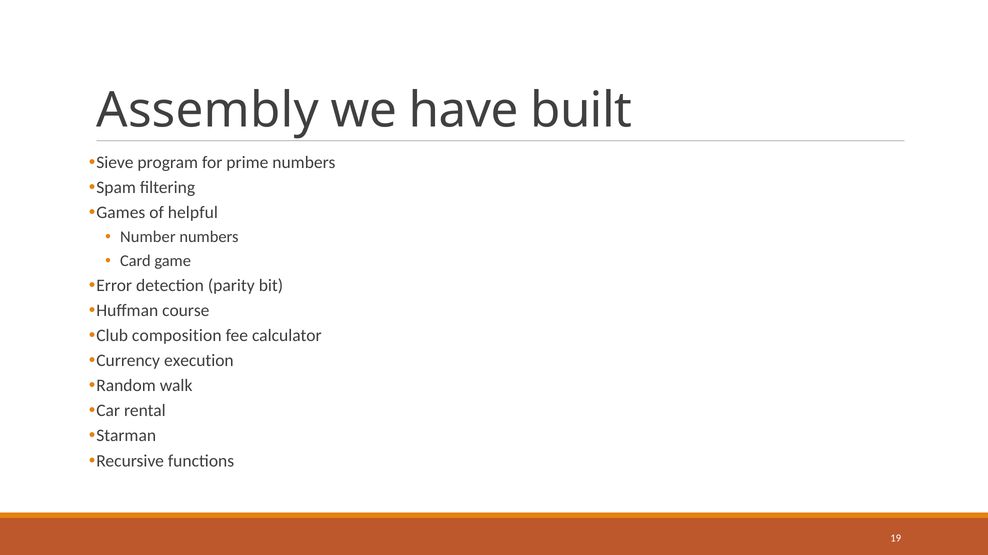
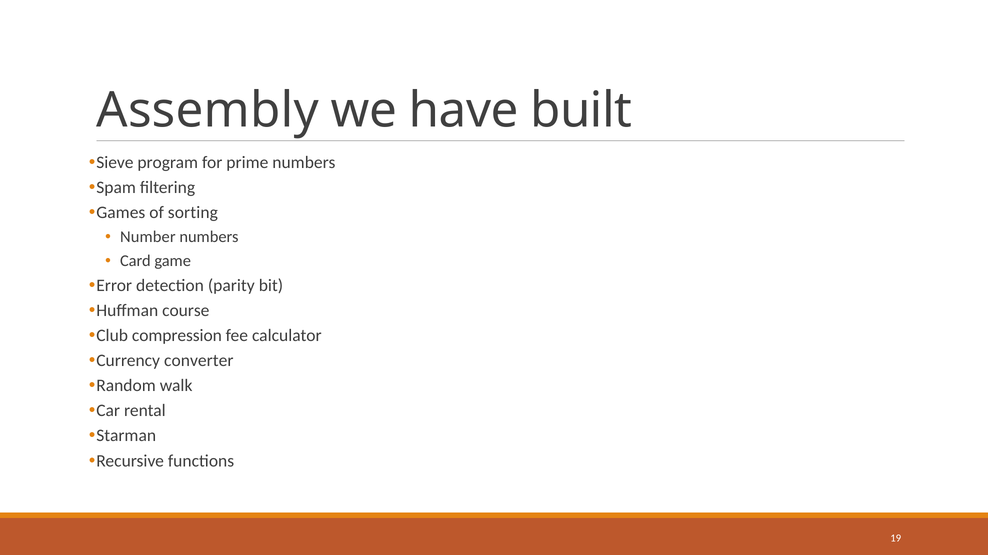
helpful: helpful -> sorting (193, 213)
composition: composition -> compression (177, 336)
execution: execution -> converter (199, 361)
